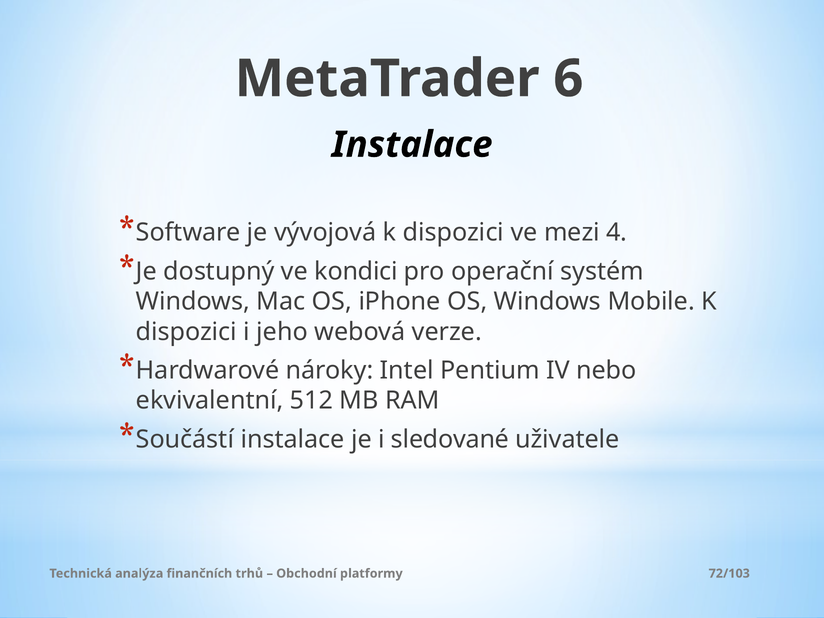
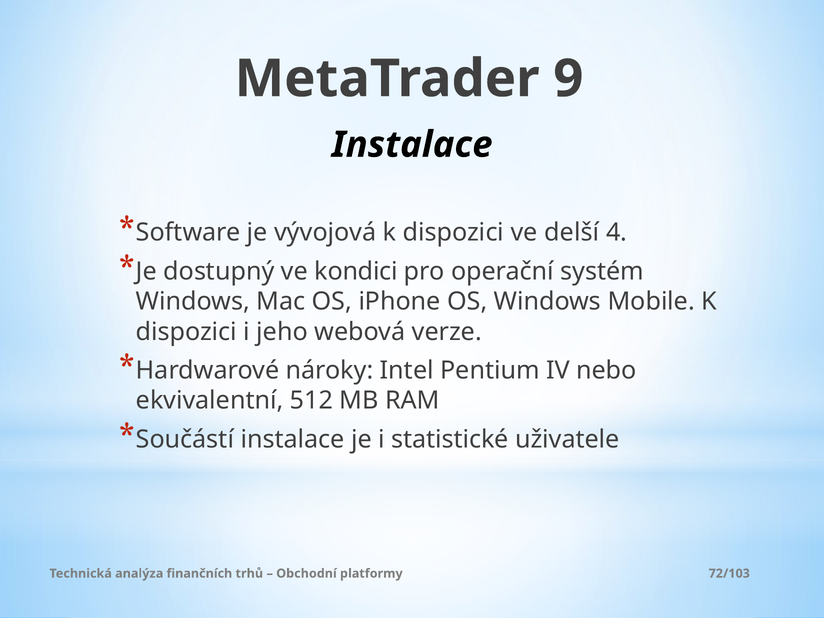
6: 6 -> 9 (568, 79)
mezi: mezi -> delší (572, 233)
sledované: sledované -> statistické (450, 439)
